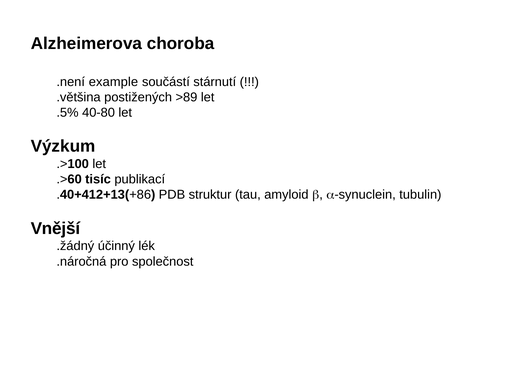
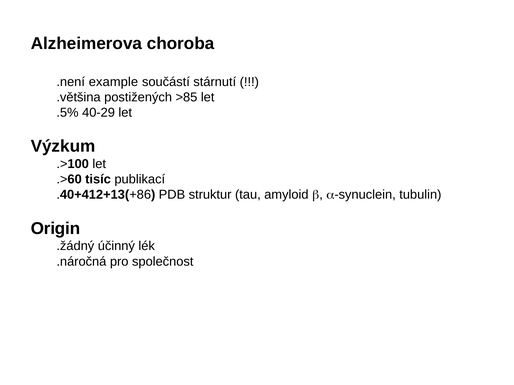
>89: >89 -> >85 (186, 97)
40-80: 40-80 -> 40-29 (99, 113)
Vnější: Vnější -> Origin (56, 229)
